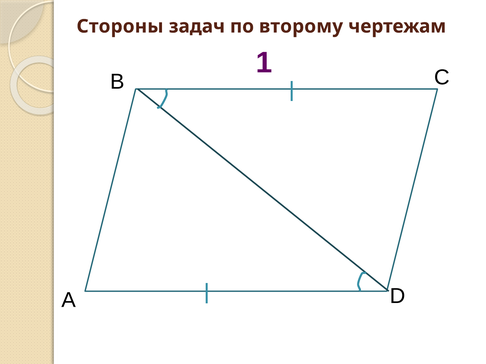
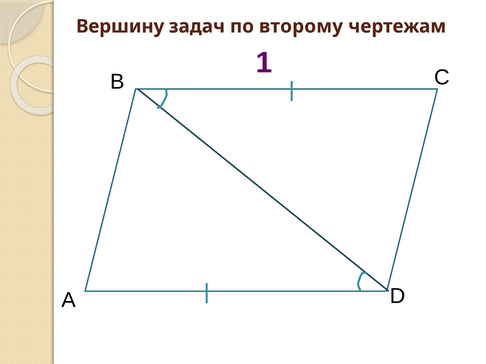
Стороны: Стороны -> Вершину (120, 26)
